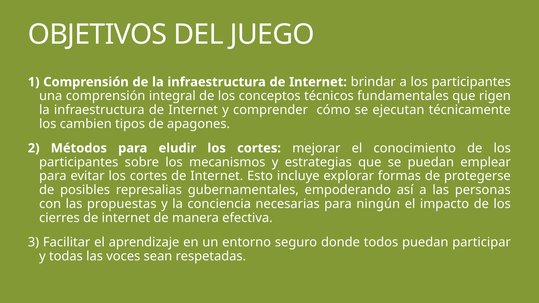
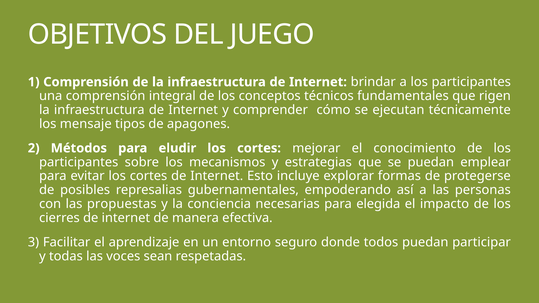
cambien: cambien -> mensaje (86, 124)
ningún: ningún -> elegida (378, 204)
